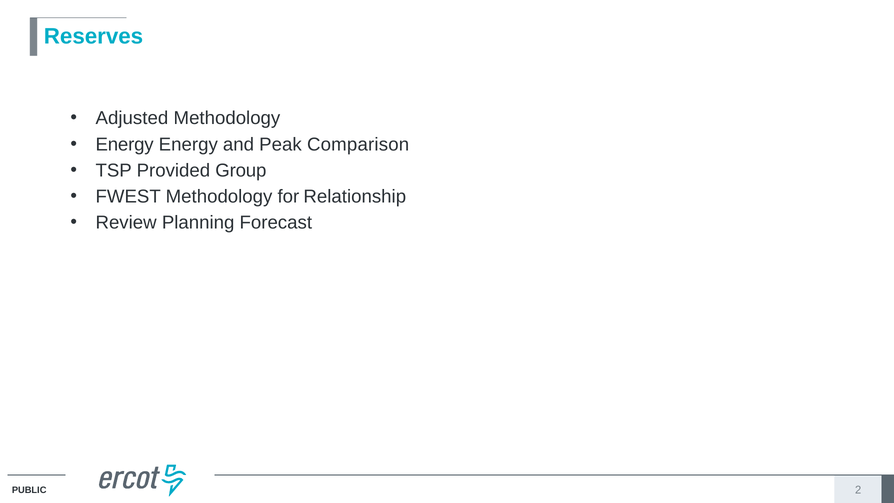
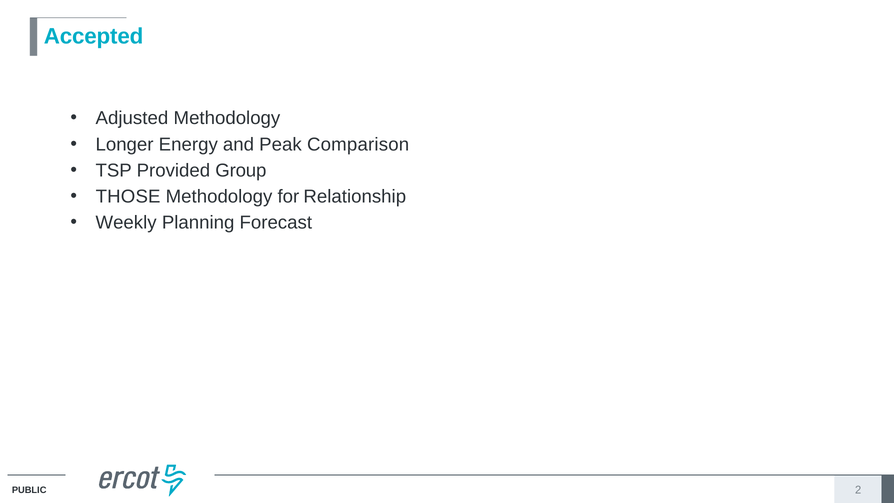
Reserves: Reserves -> Accepted (94, 36)
Energy: Energy -> Longer (125, 144)
FWEST: FWEST -> THOSE (128, 197)
Review: Review -> Weekly (126, 223)
